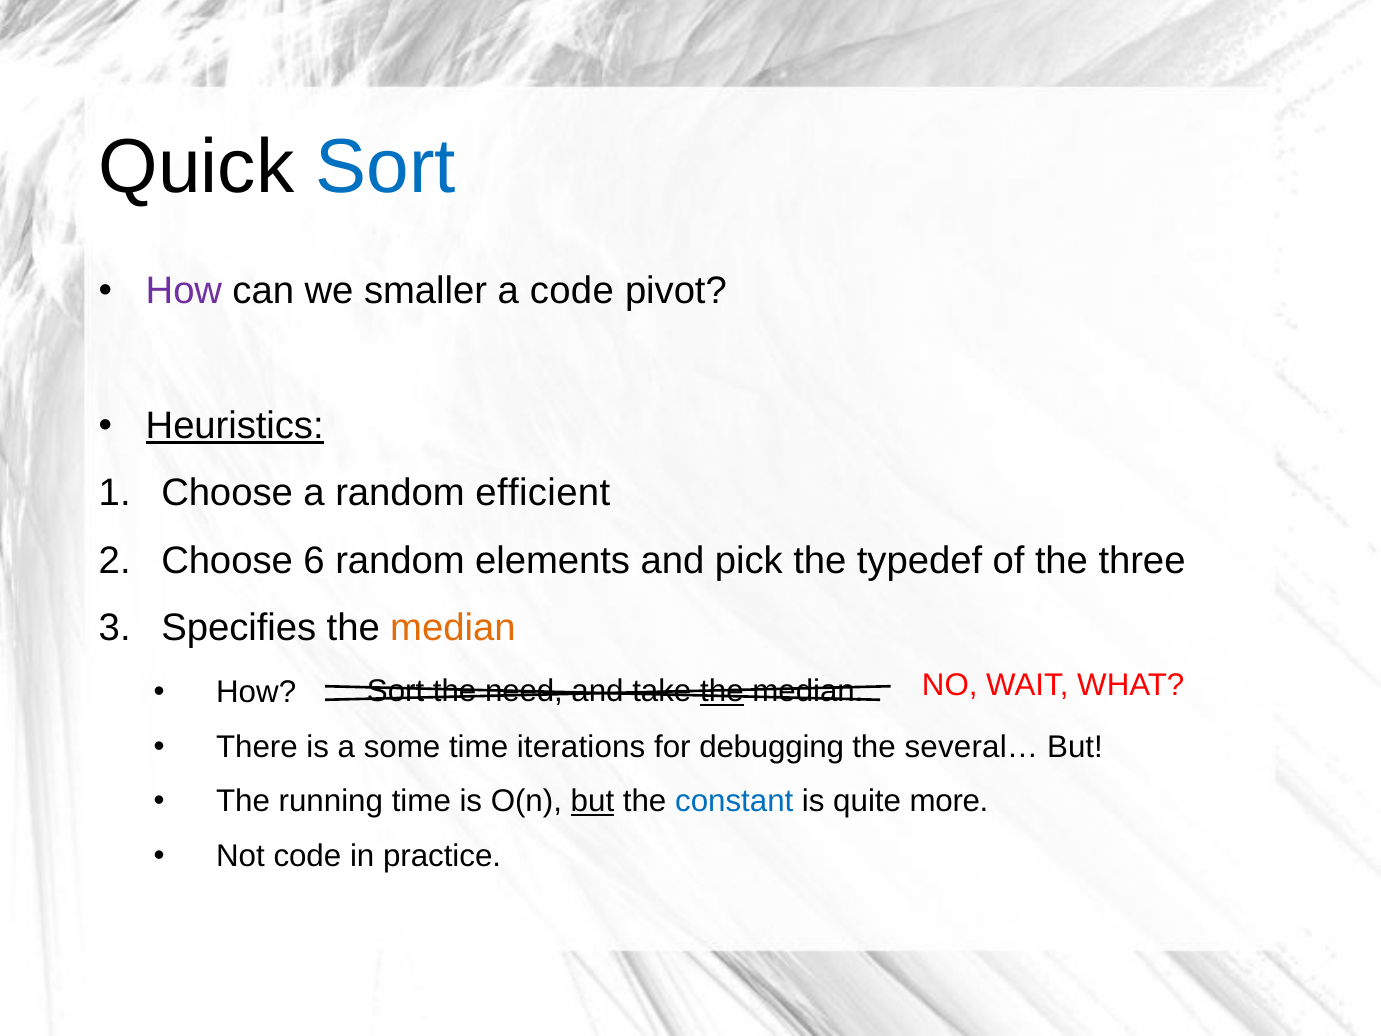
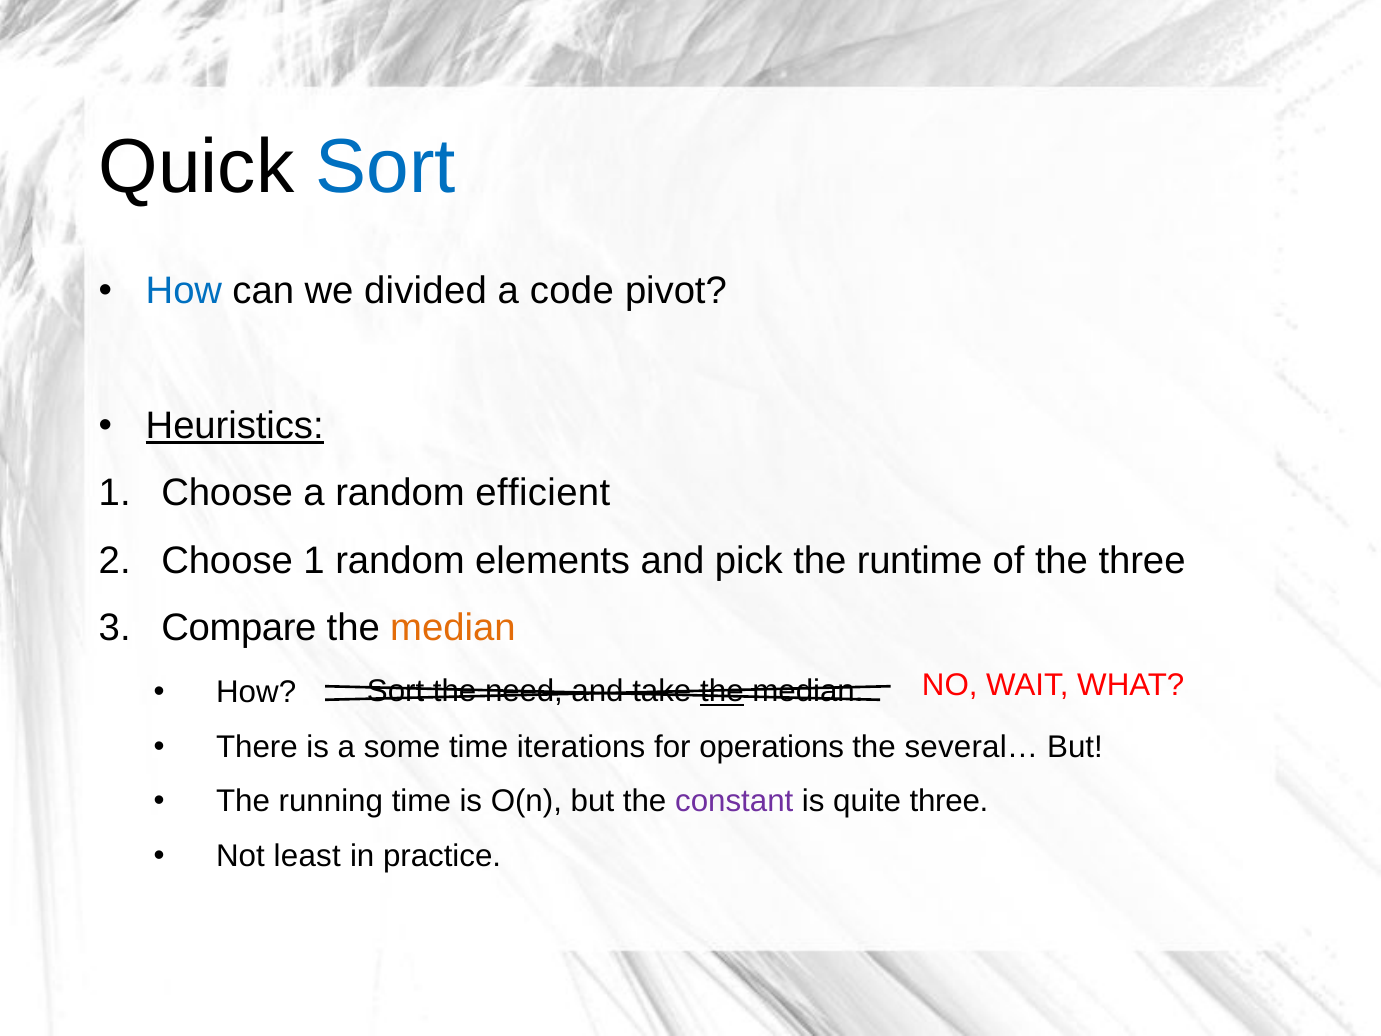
How colour: purple -> blue (184, 291)
smaller: smaller -> divided (425, 291)
Choose 6: 6 -> 1 (314, 561)
typedef: typedef -> runtime (920, 561)
Specifies: Specifies -> Compare (239, 628)
debugging: debugging -> operations (772, 746)
but underline: present -> none (592, 801)
constant colour: blue -> purple (734, 801)
quite more: more -> three (949, 801)
Not code: code -> least (307, 856)
